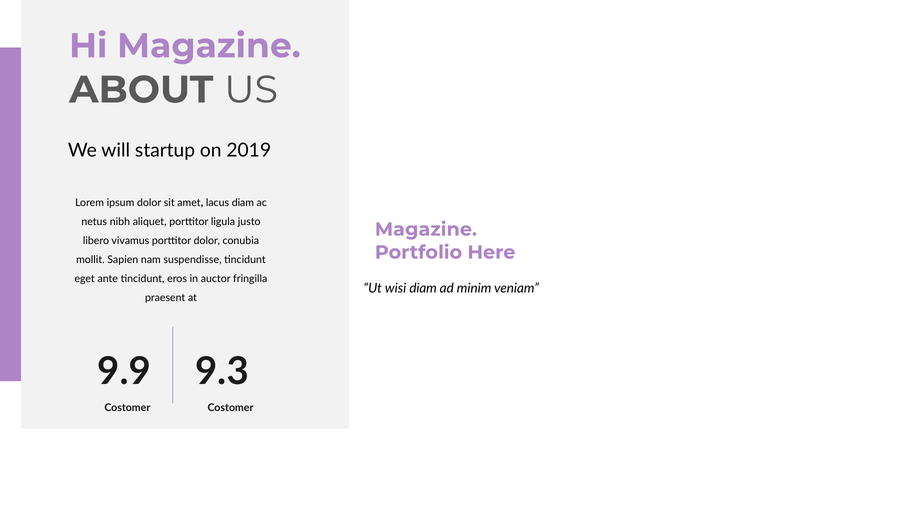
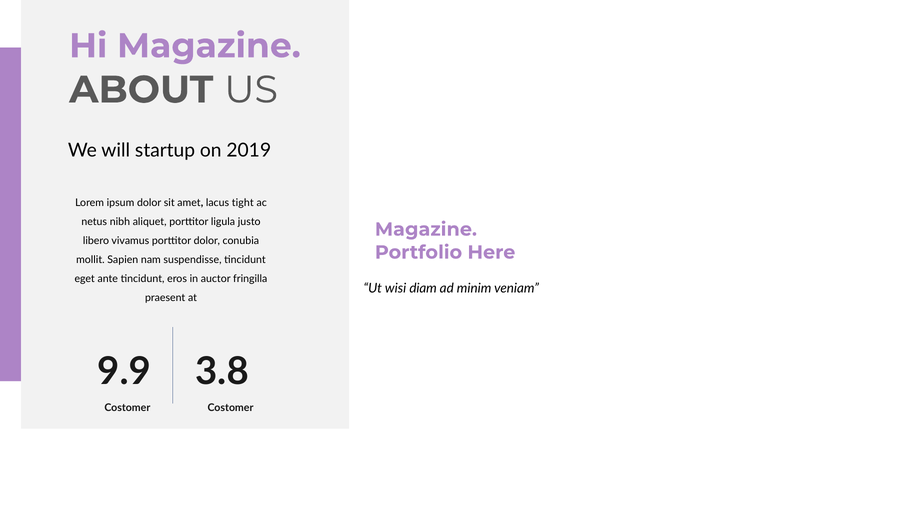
lacus diam: diam -> tight (243, 203)
9.3: 9.3 -> 3.8 (222, 372)
